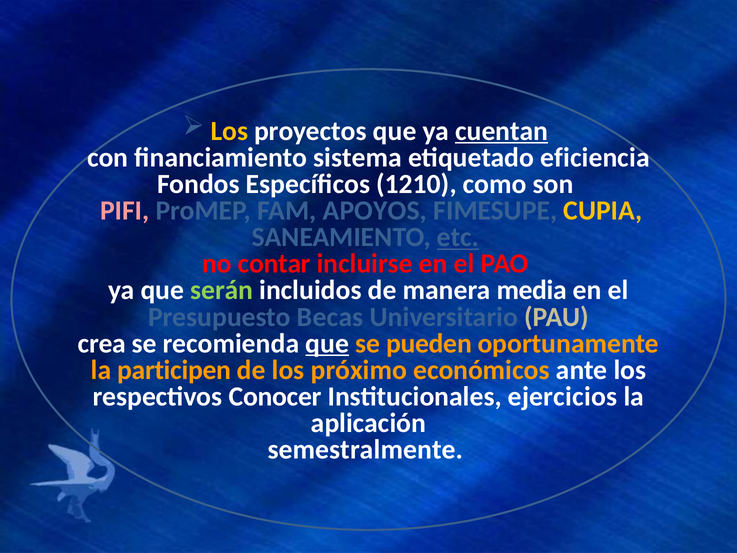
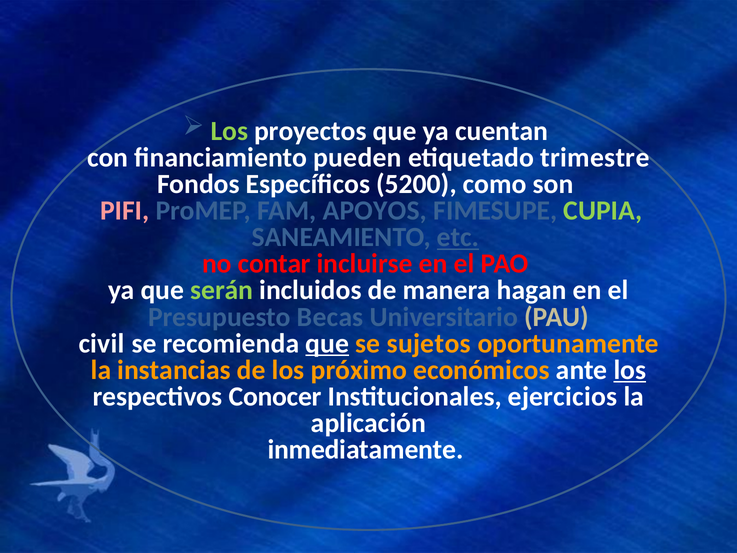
Los colour: yellow -> light green (229, 131)
cuentan underline: present -> none (502, 131)
sistema: sistema -> pueden (357, 157)
eficiencia: eficiencia -> trimestre (595, 157)
1210: 1210 -> 5200 (416, 184)
CUPIA colour: yellow -> light green (603, 211)
media: media -> hagan (532, 290)
crea: crea -> civil (102, 343)
pueden: pueden -> sujetos (429, 343)
participen: participen -> instancias (174, 370)
los underline: none -> present (630, 370)
semestralmente: semestralmente -> inmediatamente (365, 449)
